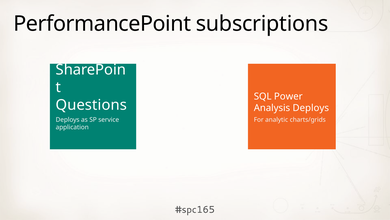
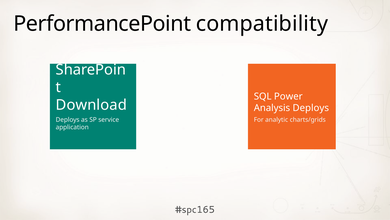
subscriptions: subscriptions -> compatibility (262, 24)
Questions: Questions -> Download (91, 105)
